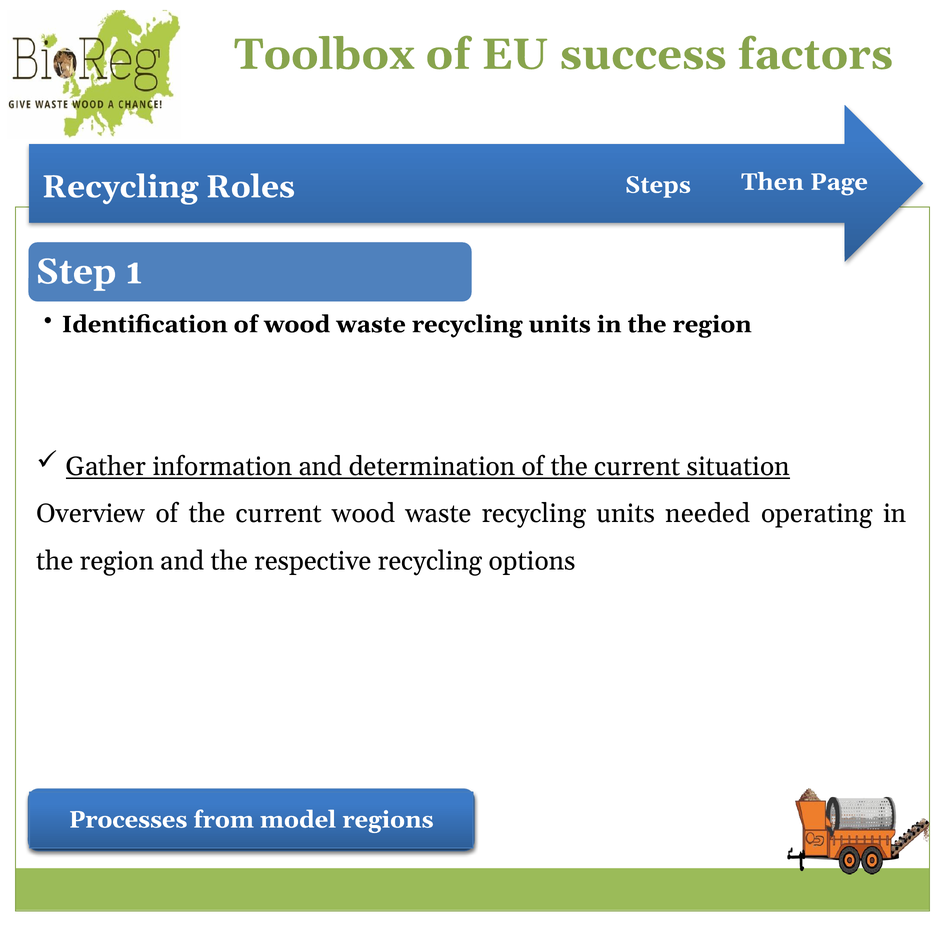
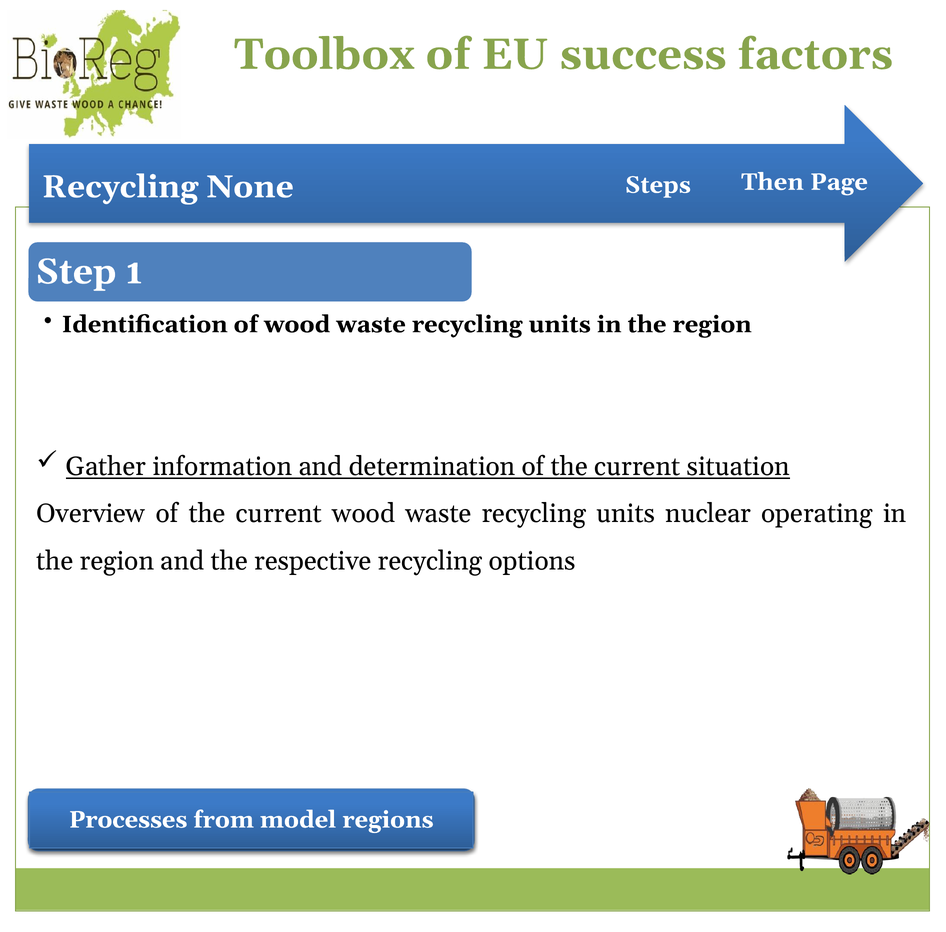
Roles: Roles -> None (250, 187)
needed: needed -> nuclear (708, 513)
